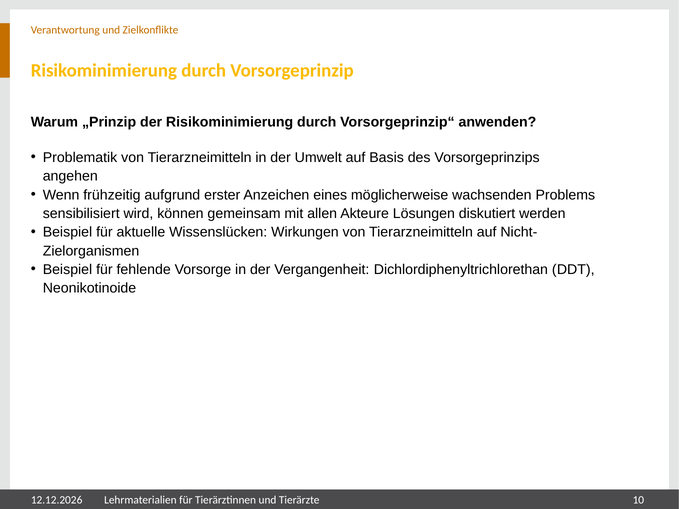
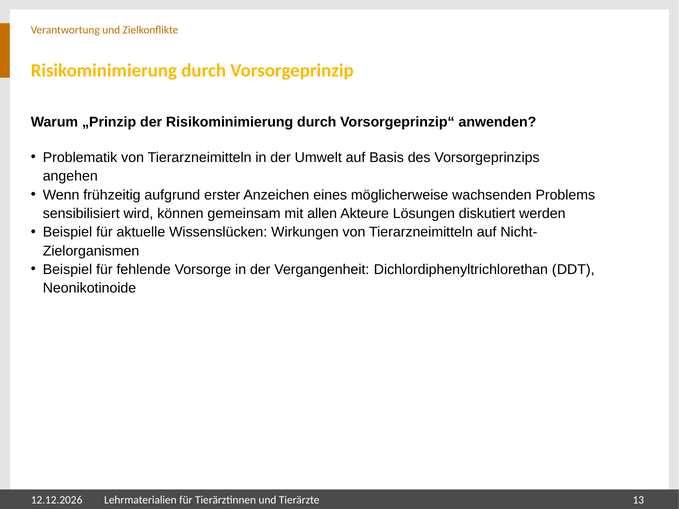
10: 10 -> 13 (638, 500)
